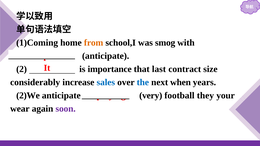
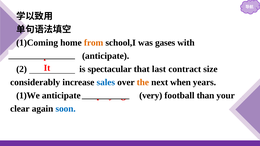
smog: smog -> gases (165, 43)
importance: importance -> spectacular (110, 69)
the colour: blue -> orange (143, 82)
2)We: 2)We -> 1)We (28, 96)
they: they -> than (205, 96)
wear: wear -> clear (20, 109)
soon colour: purple -> blue (66, 109)
